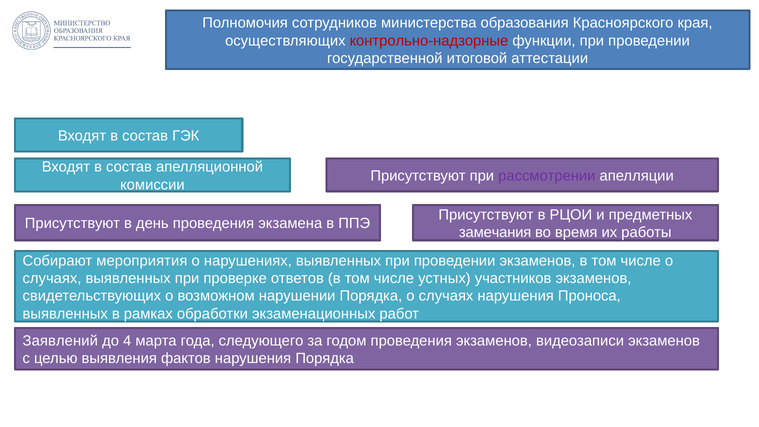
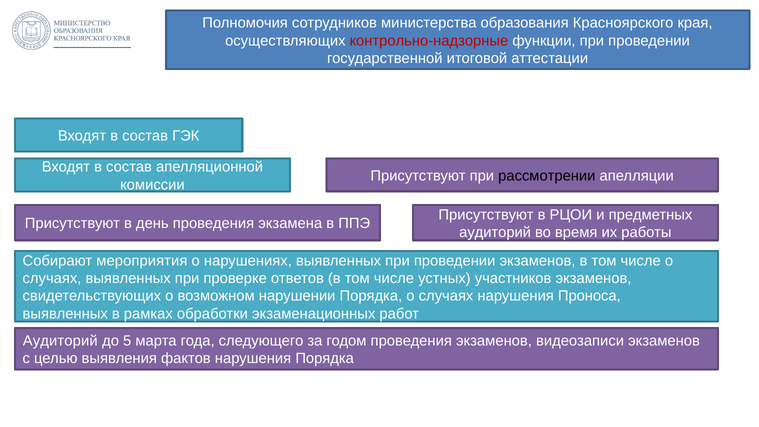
рассмотрении colour: purple -> black (547, 176)
замечания: замечания -> аудиторий (495, 232)
Заявлений: Заявлений -> Аудиторий (60, 341)
4: 4 -> 5 (127, 341)
